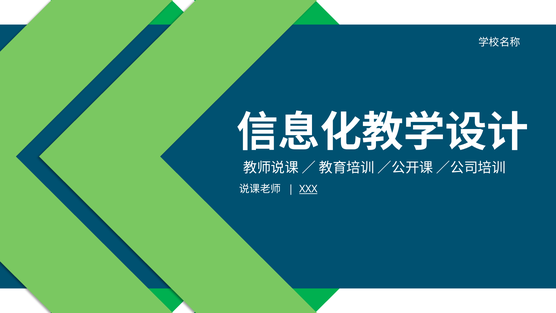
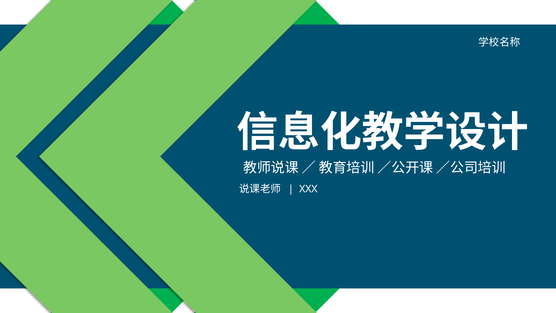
XXX underline: present -> none (308, 189)
